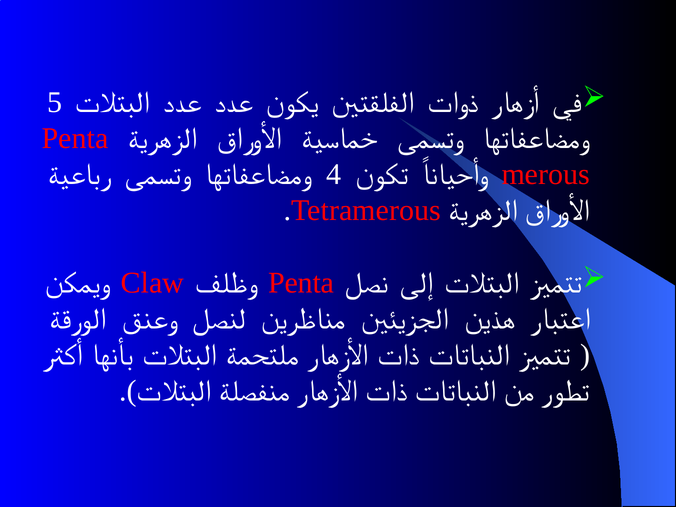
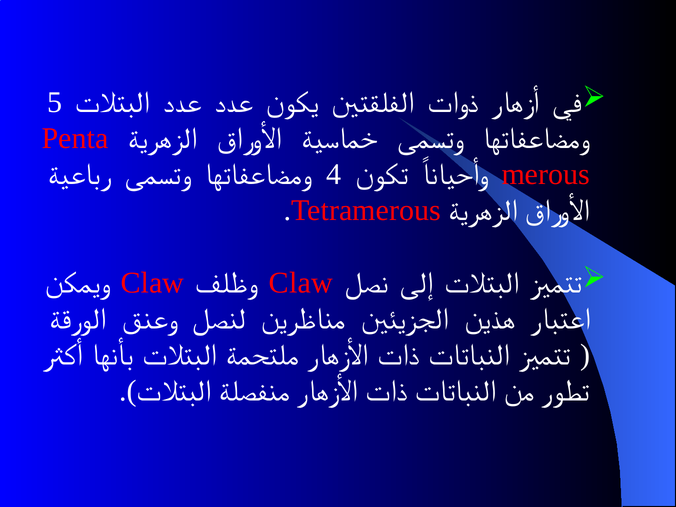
Penta: Penta -> Claw (301, 283)
